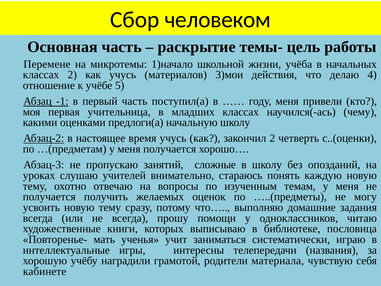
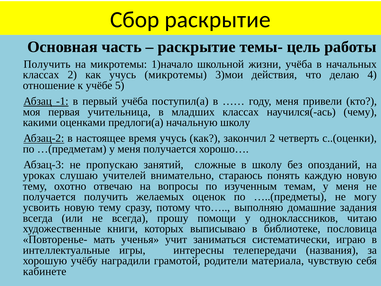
Сбор человеком: человеком -> раскрытие (218, 20)
Перемене: Перемене -> Получить (47, 64)
учусь материалов: материалов -> микротемы (176, 75)
первый часть: часть -> учёба (135, 101)
